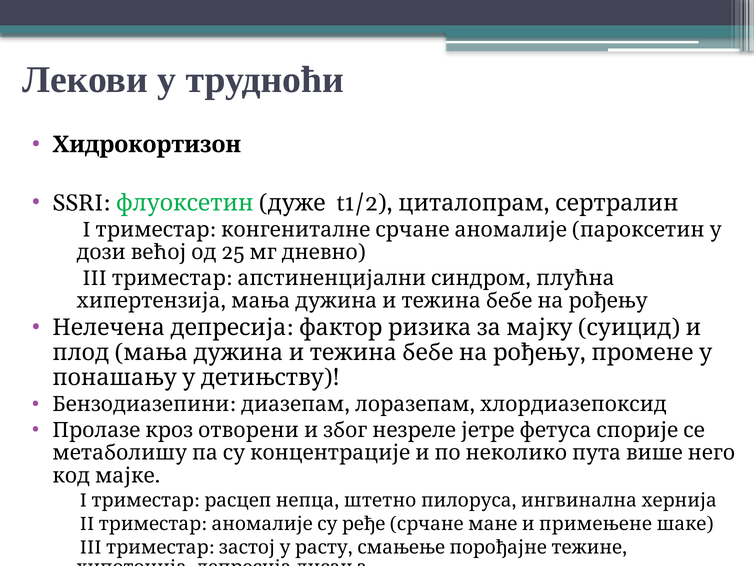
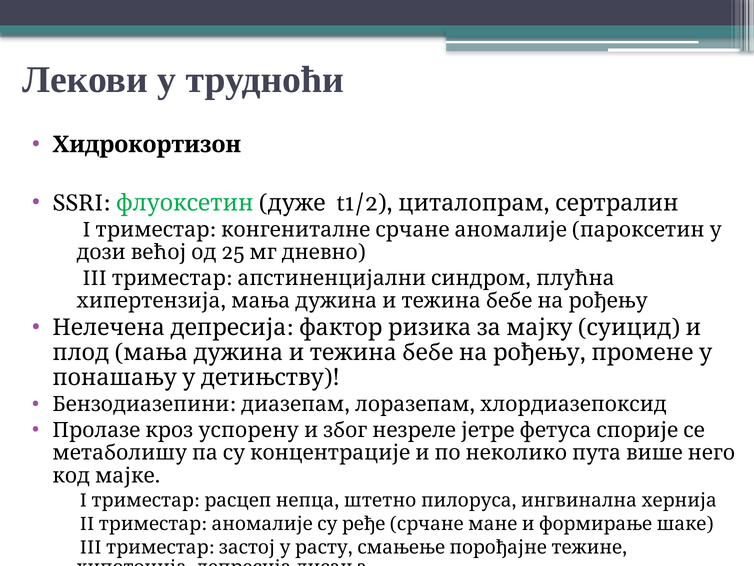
отворени: отворени -> успорену (248, 430)
примењене: примењене -> формирање (596, 523)
